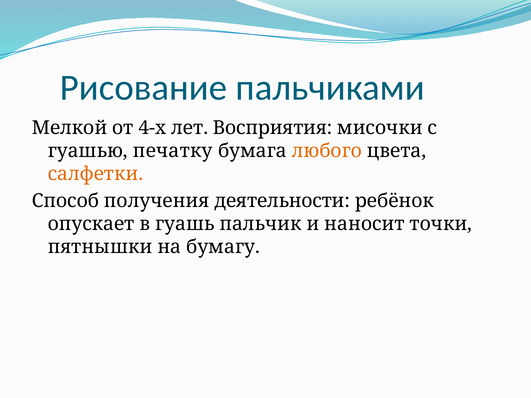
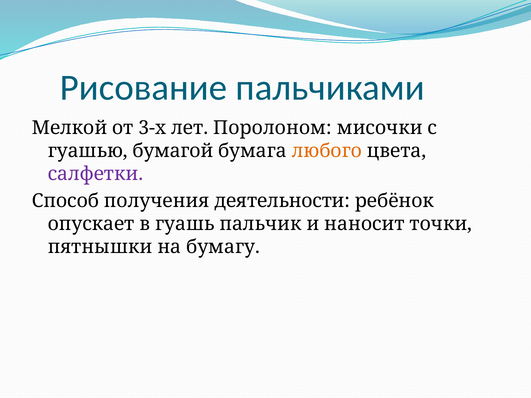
4-х: 4-х -> 3-х (152, 128)
Восприятия: Восприятия -> Поролоном (272, 128)
печатку: печатку -> бумагой (173, 151)
салфетки colour: orange -> purple (95, 174)
